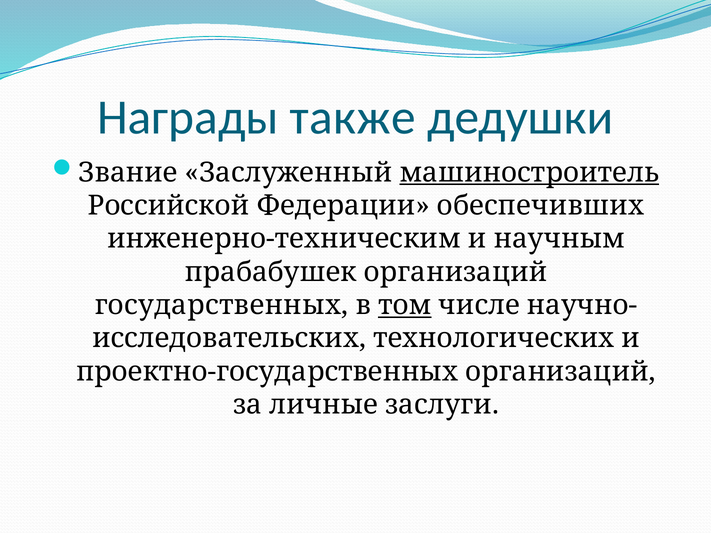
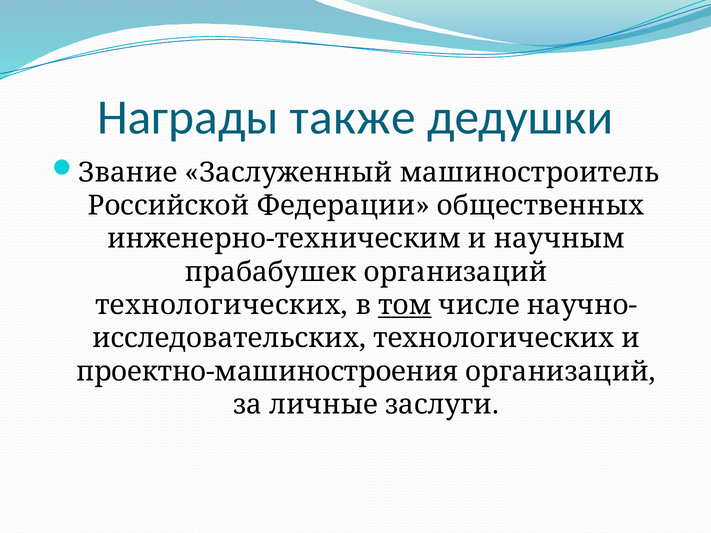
машиностроитель underline: present -> none (529, 173)
обеспечивших: обеспечивших -> общественных (541, 206)
государственных: государственных -> технологических (221, 305)
проектно-государственных: проектно-государственных -> проектно-машиностроения (267, 372)
